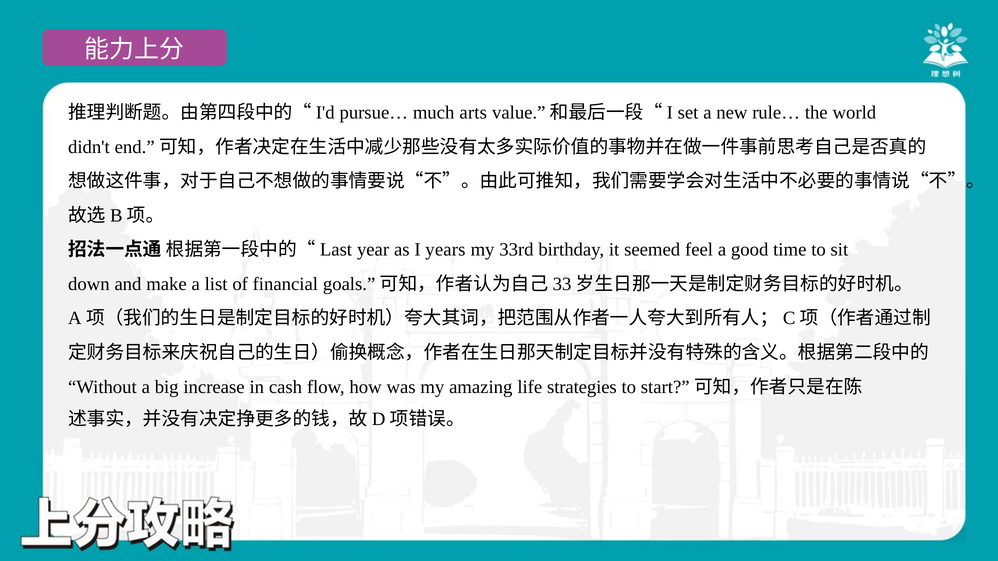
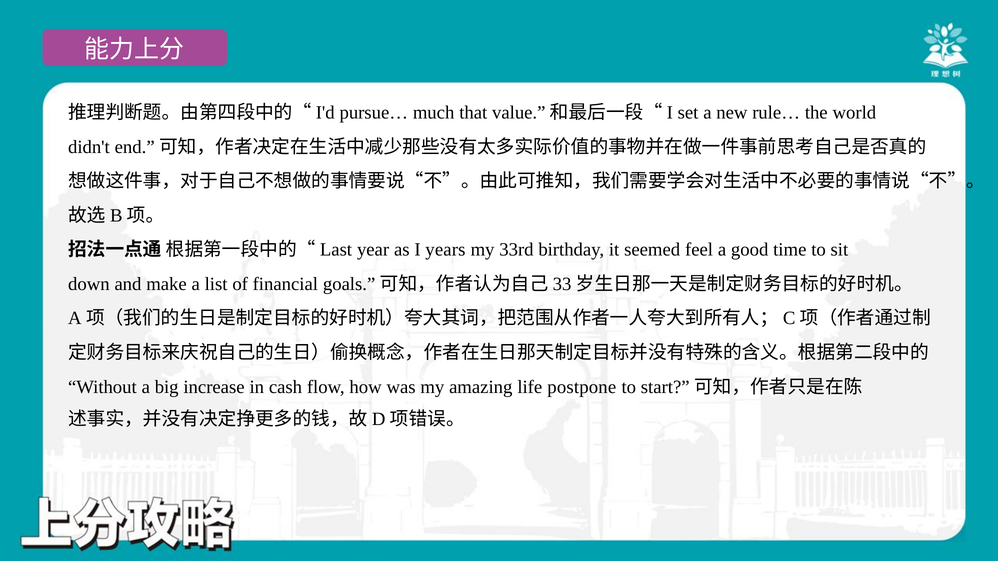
arts: arts -> that (473, 113)
strategies: strategies -> postpone (582, 387)
